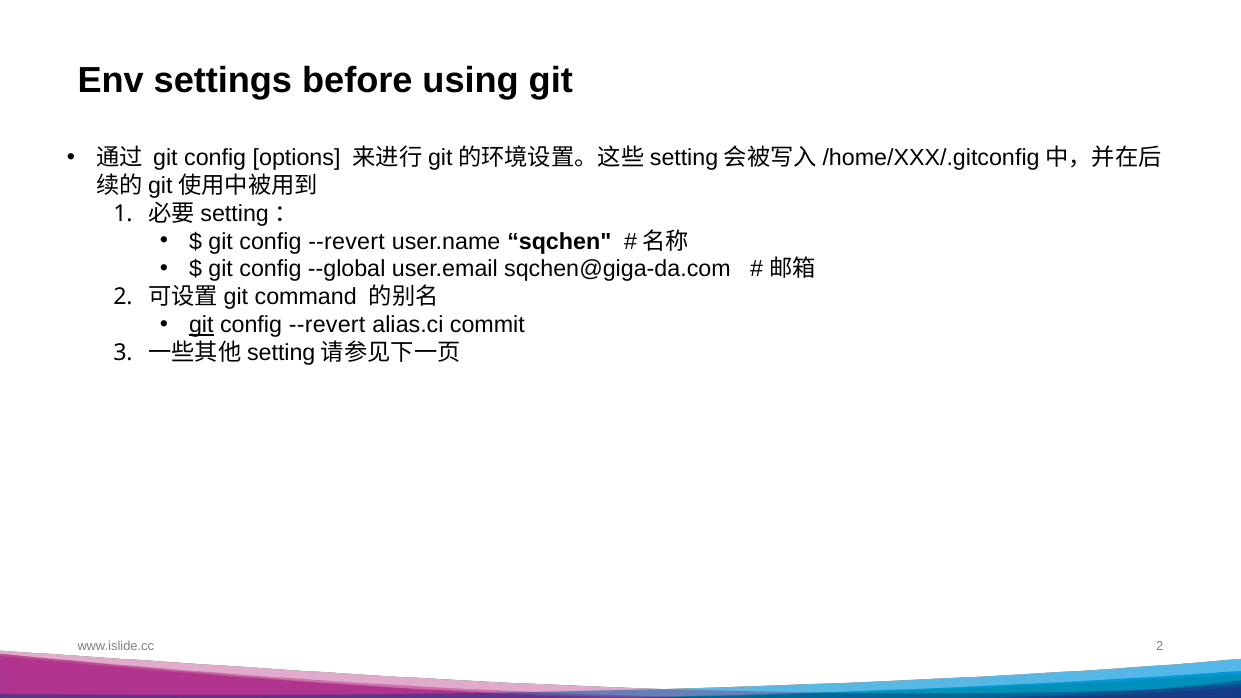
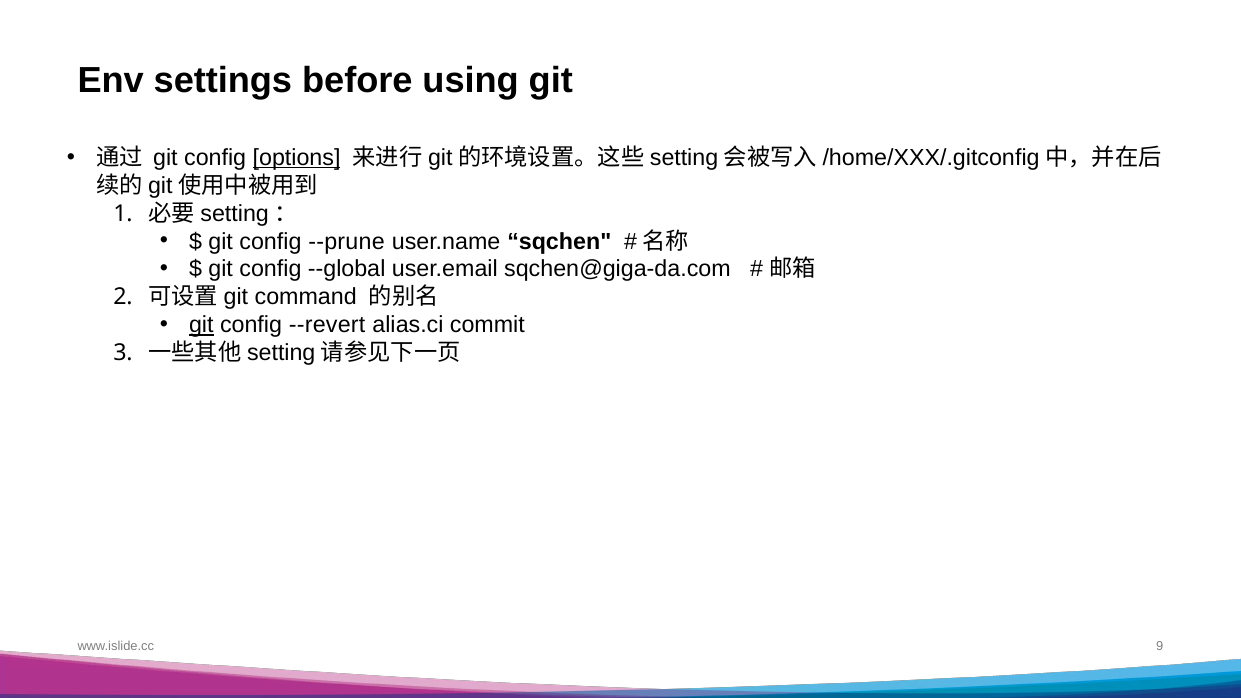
options underline: none -> present (297, 158)
--revert: --revert -> --prune (347, 241)
www.islide.cc 2: 2 -> 9 (1160, 647)
